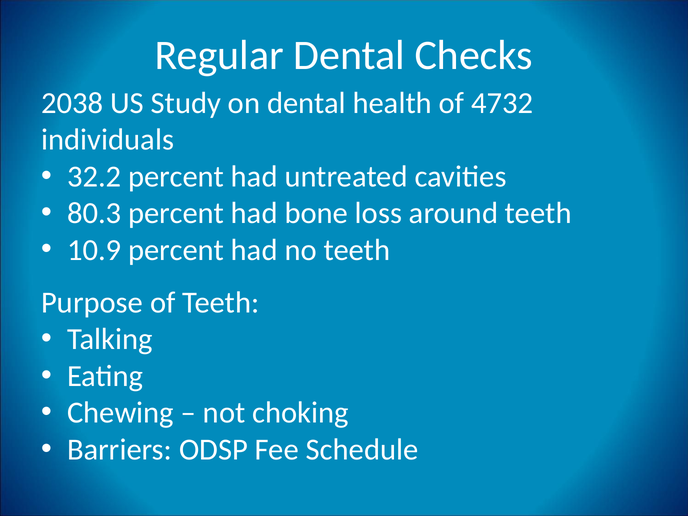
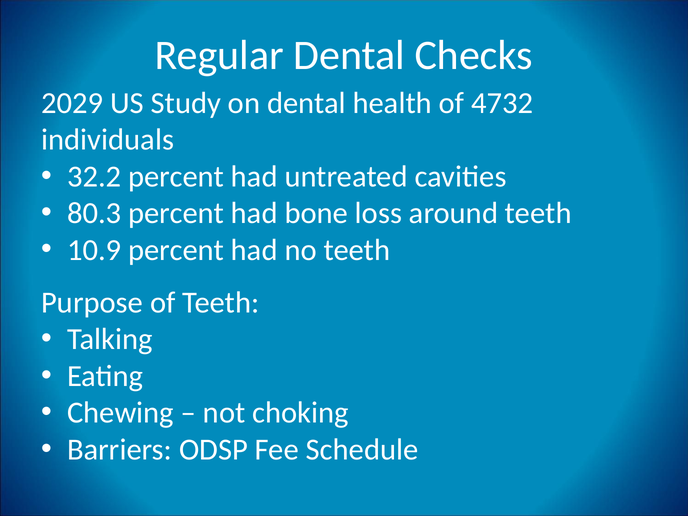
2038: 2038 -> 2029 (72, 103)
